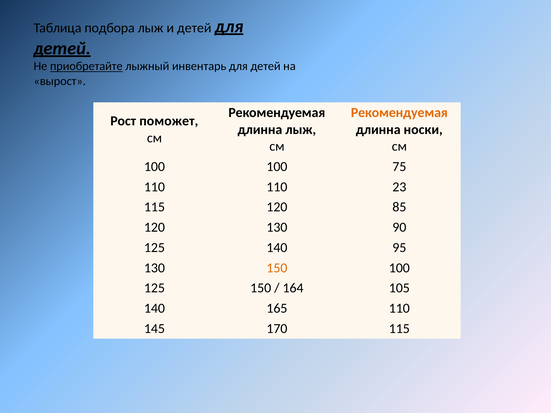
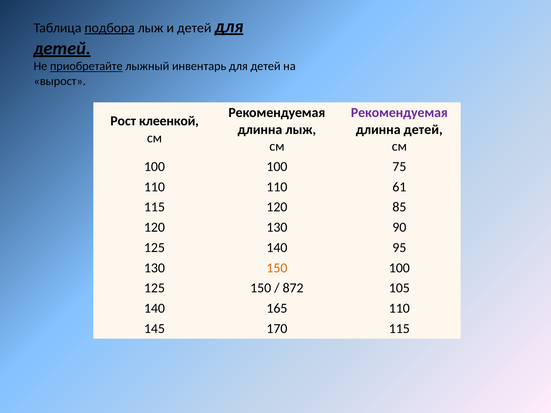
подбора underline: none -> present (110, 28)
Рекомендуемая colour: orange -> purple (399, 113)
поможет: поможет -> клеенкой (169, 121)
длинна носки: носки -> детей (423, 130)
23: 23 -> 61 (399, 187)
164: 164 -> 872 (293, 288)
